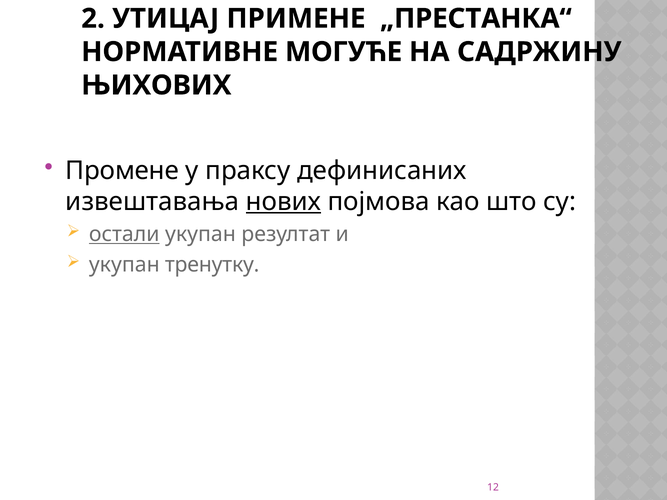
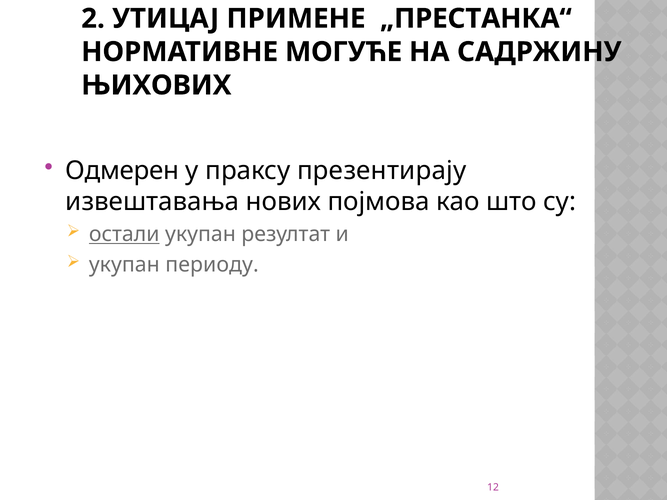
Промене: Промене -> Одмерен (122, 171)
дефинисаних: дефинисаних -> презентирају (382, 171)
нових underline: present -> none (283, 202)
тренутку: тренутку -> периоду (212, 265)
